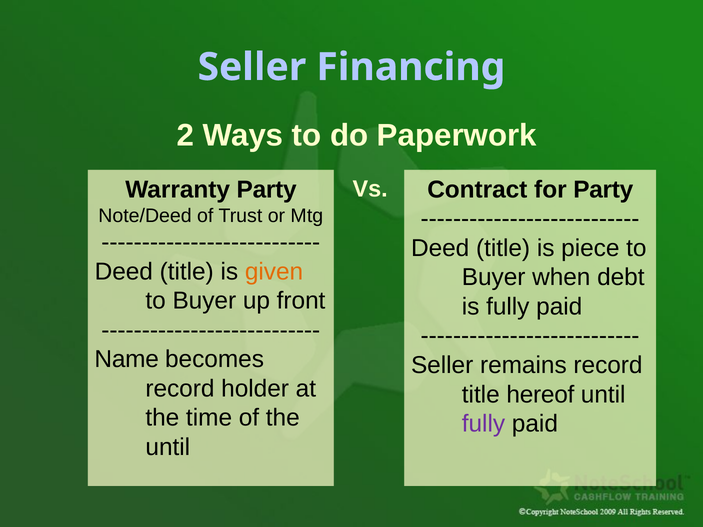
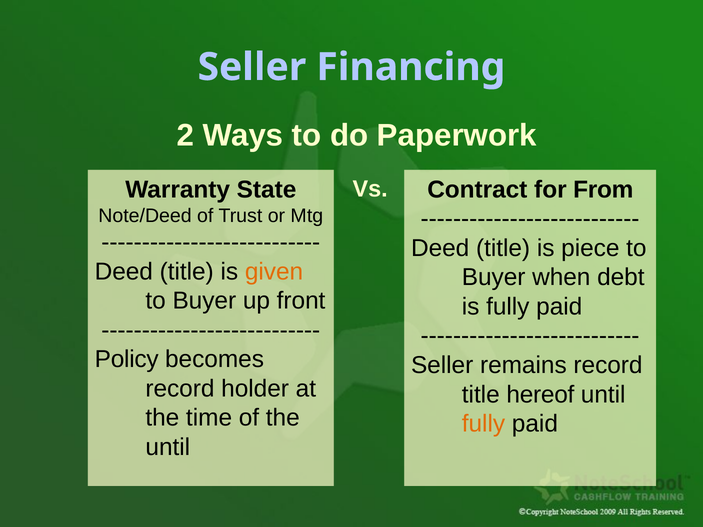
Warranty Party: Party -> State (267, 190)
for Party: Party -> From (603, 190)
Name: Name -> Policy (127, 360)
fully colour: purple -> orange (483, 424)
